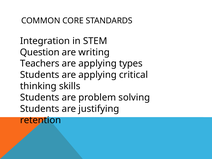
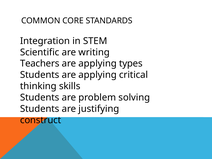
Question: Question -> Scientific (40, 52)
retention: retention -> construct (41, 120)
